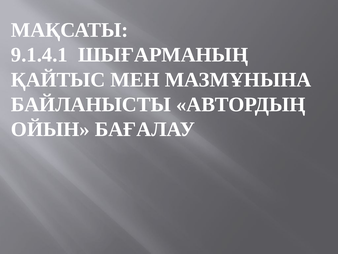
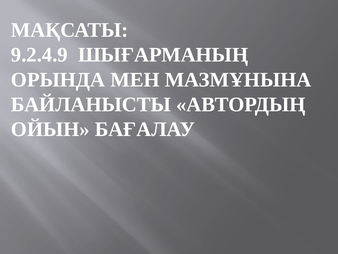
9.1.4.1: 9.1.4.1 -> 9.2.4.9 (39, 55)
ҚАЙТЫС: ҚАЙТЫС -> ОРЫНДА (58, 80)
